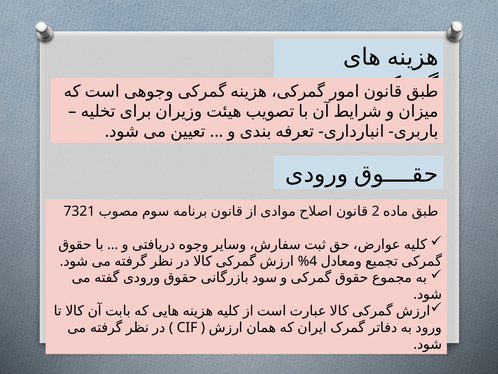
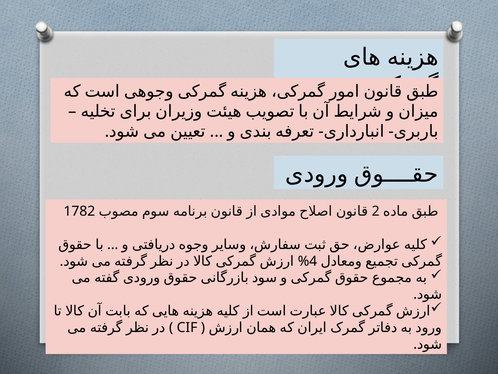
7321: 7321 -> 1782 (79, 211)
